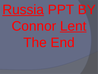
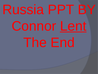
Russia underline: present -> none (23, 10)
